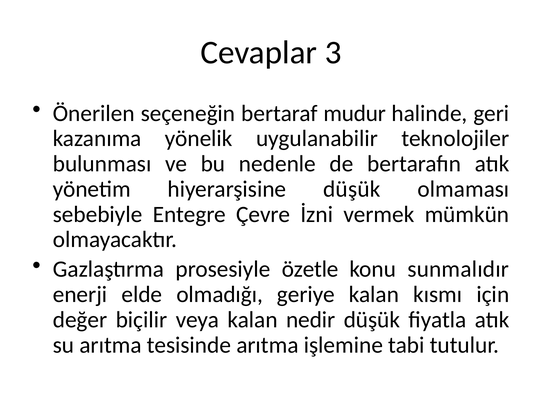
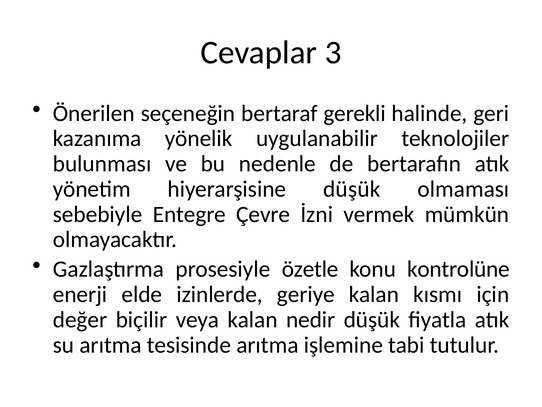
mudur: mudur -> gerekli (355, 113)
sunmalıdır: sunmalıdır -> kontrolüne (458, 269)
olmadığı: olmadığı -> izinlerde (220, 294)
